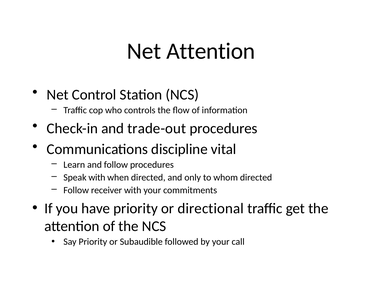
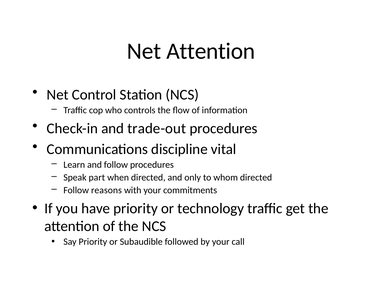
Speak with: with -> part (97, 177)
receiver: receiver -> reasons (106, 190)
directional: directional -> technology (211, 208)
